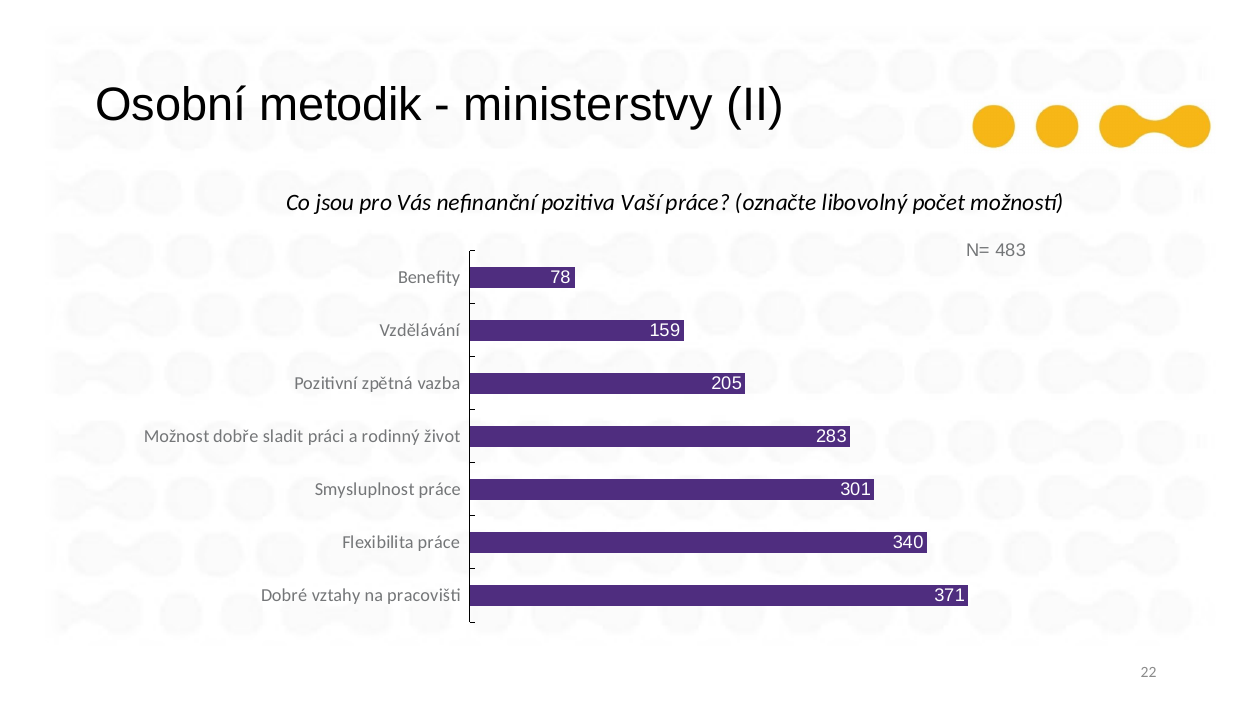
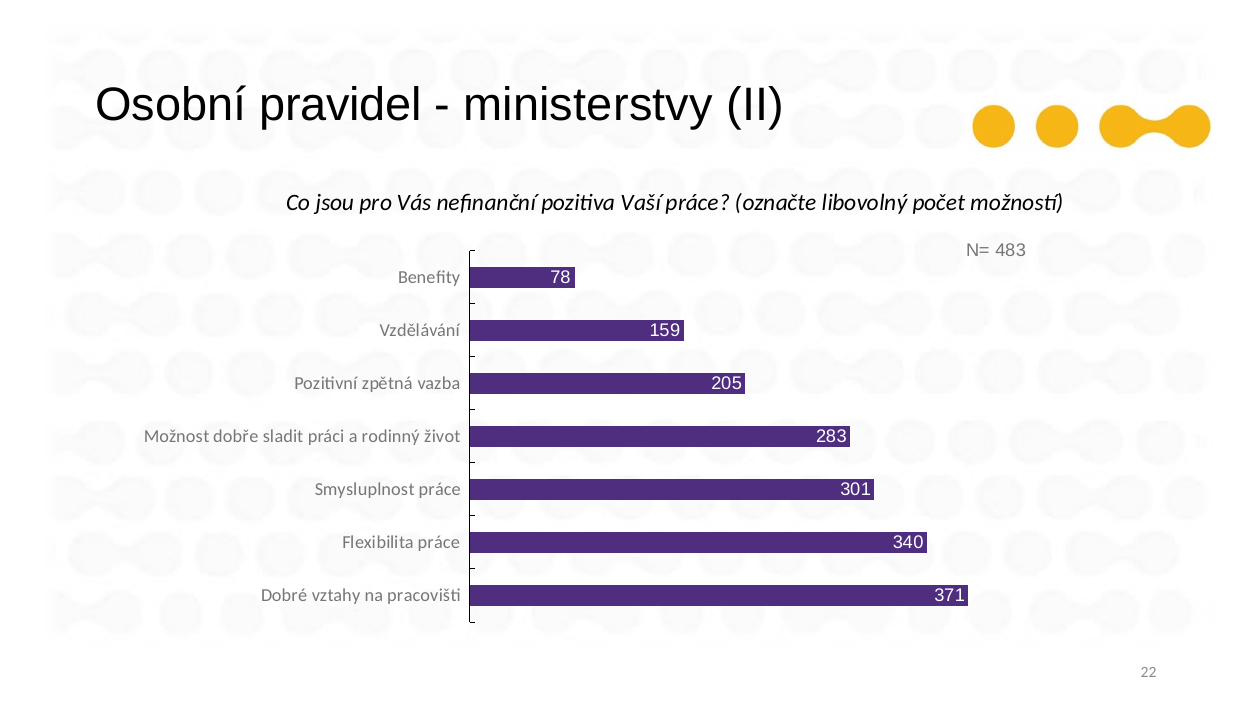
metodik: metodik -> pravidel (341, 105)
